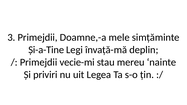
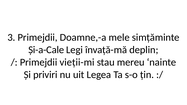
Și-a-Tine: Și-a-Tine -> Și-a-Cale (46, 50)
vecie-mi: vecie-mi -> vieții-mi (77, 62)
